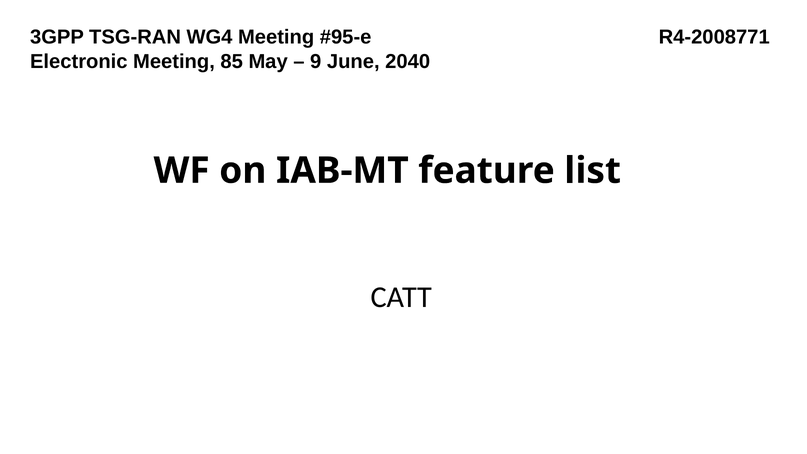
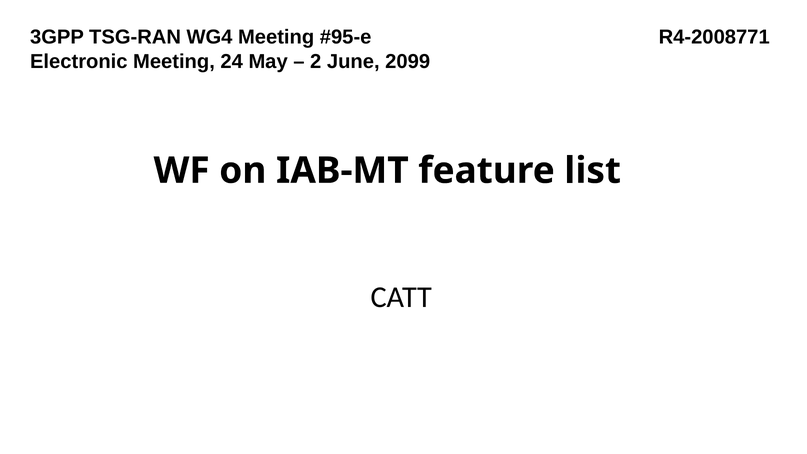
85: 85 -> 24 (232, 61)
9: 9 -> 2 (316, 61)
2040: 2040 -> 2099 (408, 61)
